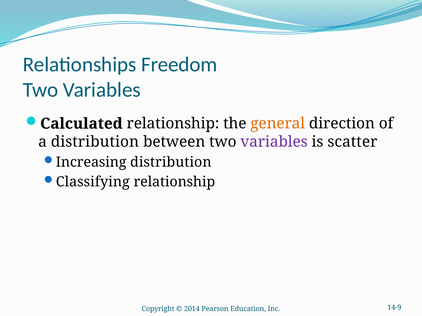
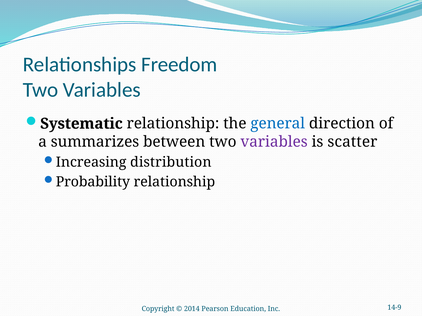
Calculated: Calculated -> Systematic (81, 124)
general colour: orange -> blue (278, 124)
a distribution: distribution -> summarizes (95, 142)
Classifying: Classifying -> Probability (93, 182)
